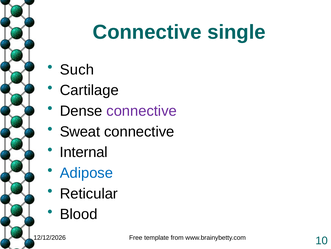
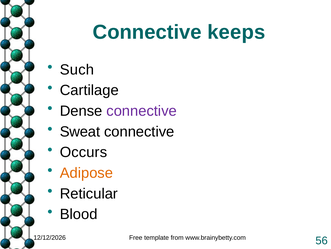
single: single -> keeps (236, 32)
Internal: Internal -> Occurs (84, 152)
Adipose colour: blue -> orange (86, 172)
10: 10 -> 56 (322, 240)
